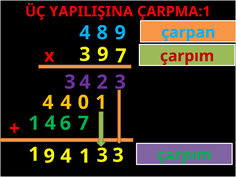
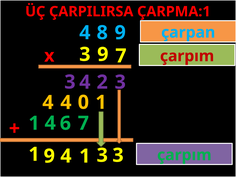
YAPILIŞINA: YAPILIŞINA -> ÇARPILIRSA (91, 12)
